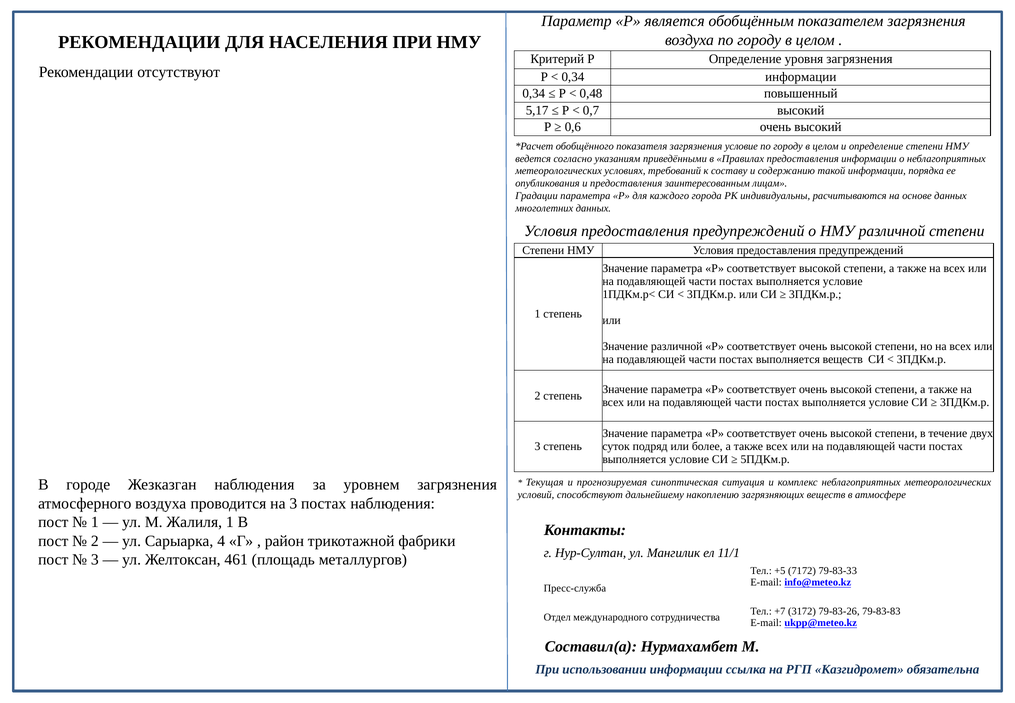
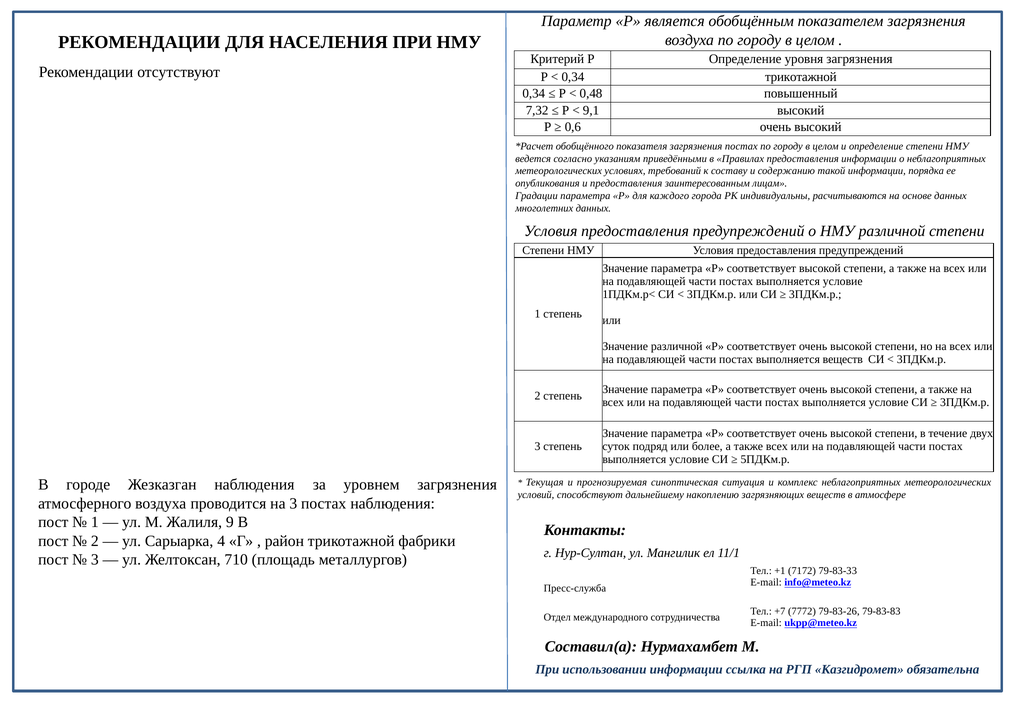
0,34 информации: информации -> трикотажной (801, 77)
5,17: 5,17 -> 7,32 (537, 110)
0,7: 0,7 -> 9,1 (591, 110)
загрязнения условие: условие -> постах (741, 146)
Жалиля 1: 1 -> 9 (230, 522)
461: 461 -> 710 (236, 559)
+5: +5 -> +1 (780, 571)
3172: 3172 -> 7772 (802, 611)
